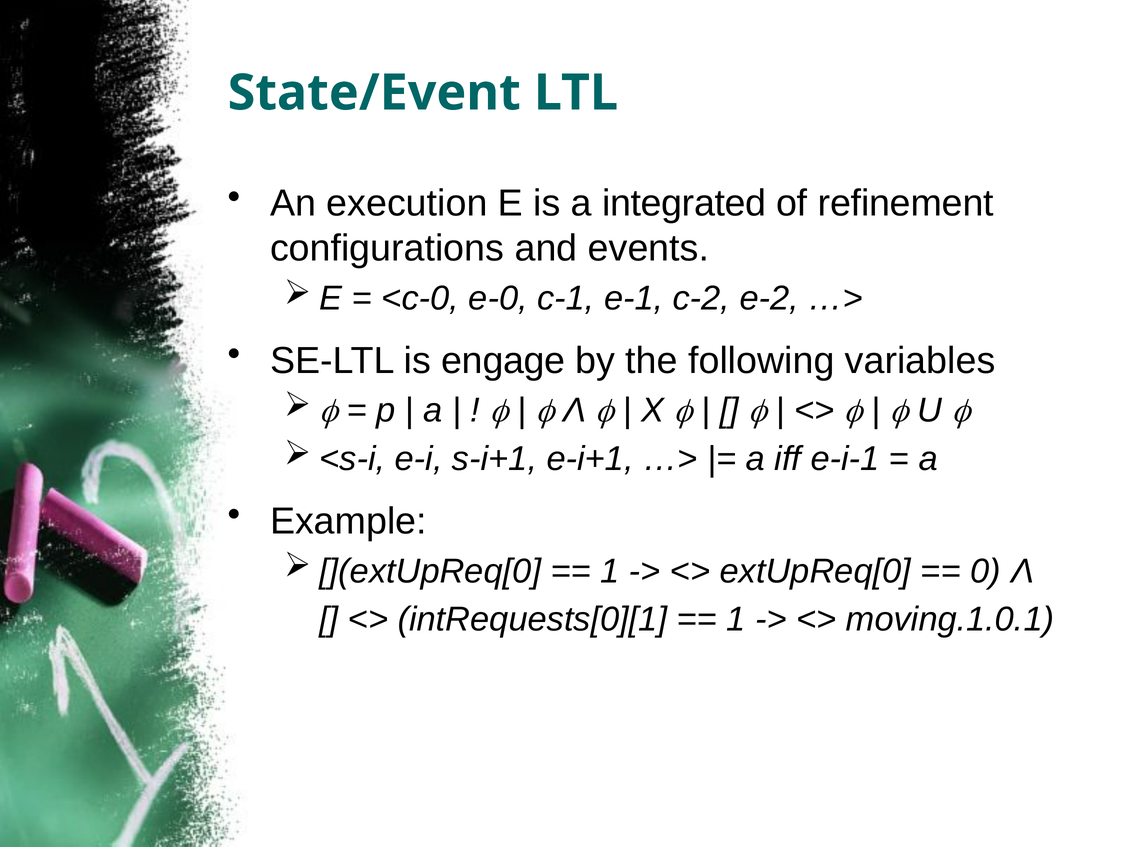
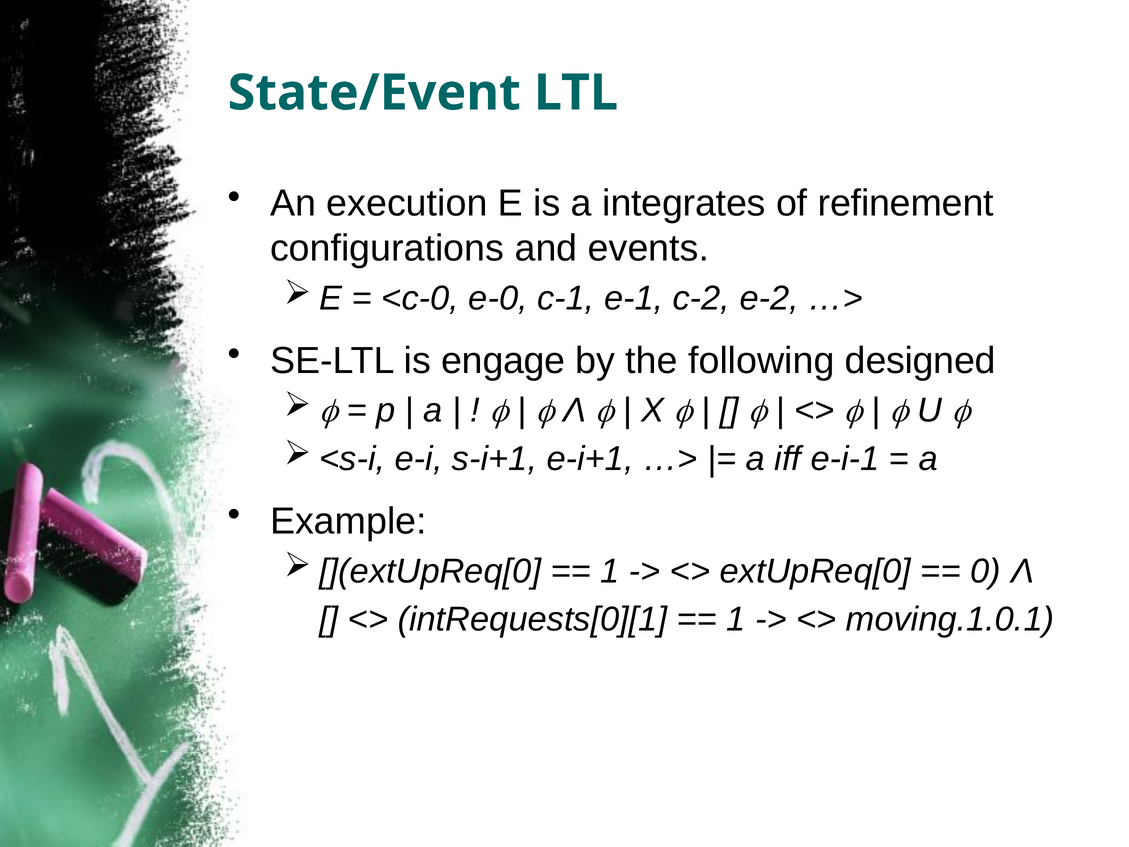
integrated: integrated -> integrates (684, 203)
variables: variables -> designed (920, 361)
